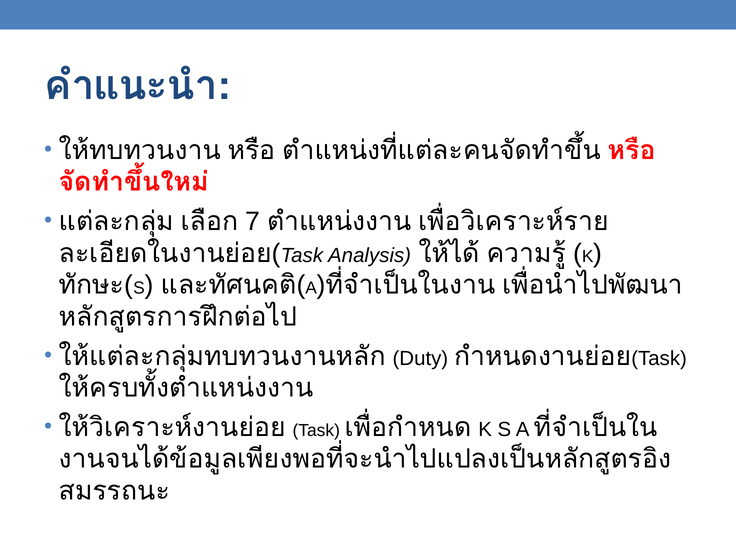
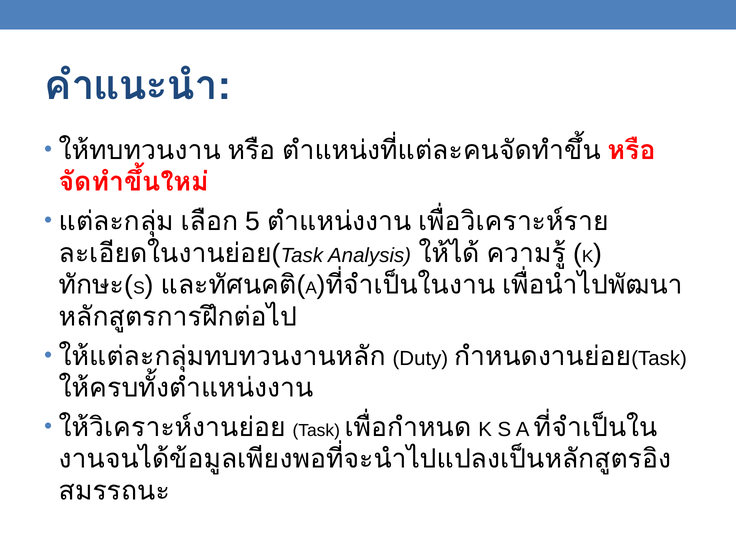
7: 7 -> 5 (252, 221)
